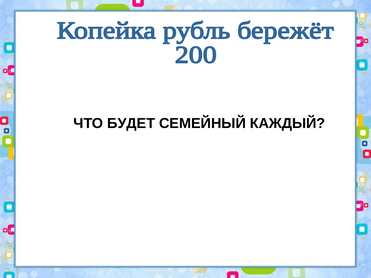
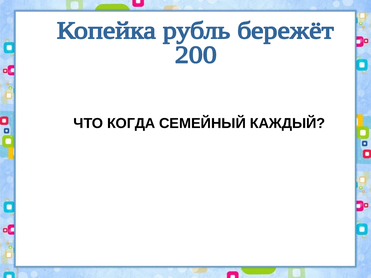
БУДЕТ: БУДЕТ -> КОГДА (131, 123)
